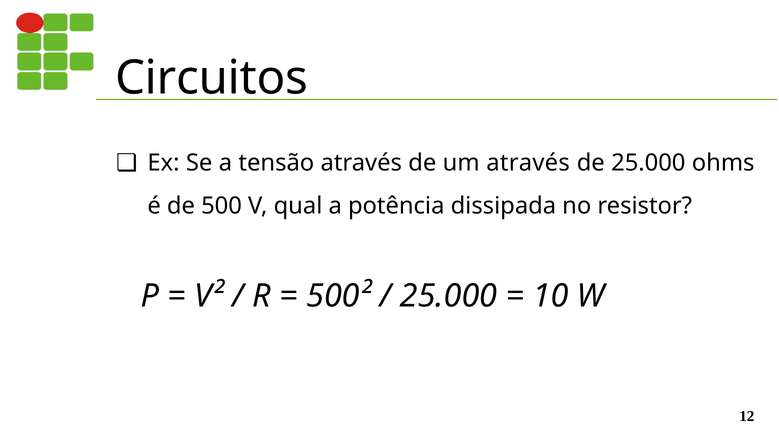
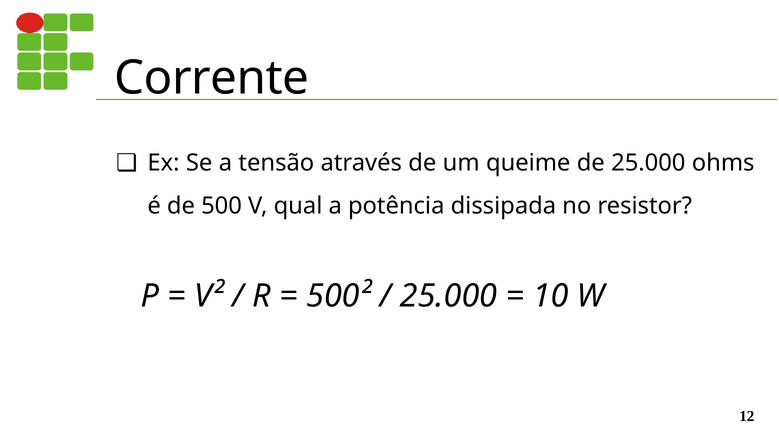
Circuitos: Circuitos -> Corrente (212, 78)
um através: através -> queime (528, 163)
